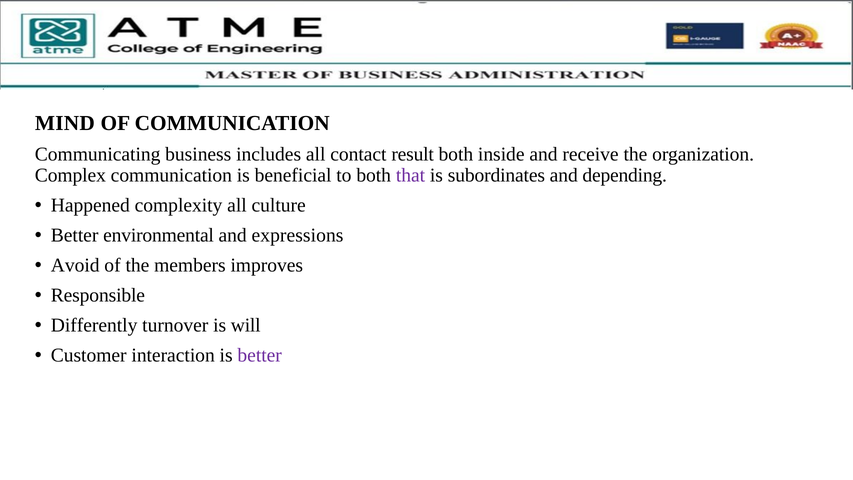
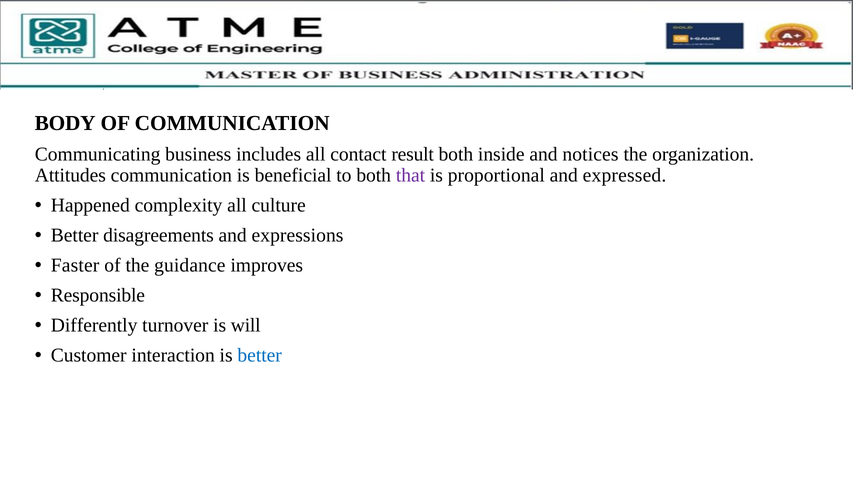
MIND: MIND -> BODY (65, 123)
receive: receive -> notices (590, 154)
Complex: Complex -> Attitudes (70, 175)
subordinates: subordinates -> proportional (496, 175)
depending: depending -> expressed (625, 175)
environmental: environmental -> disagreements (159, 235)
Avoid: Avoid -> Faster (75, 265)
members: members -> guidance (190, 265)
better colour: purple -> blue (260, 355)
